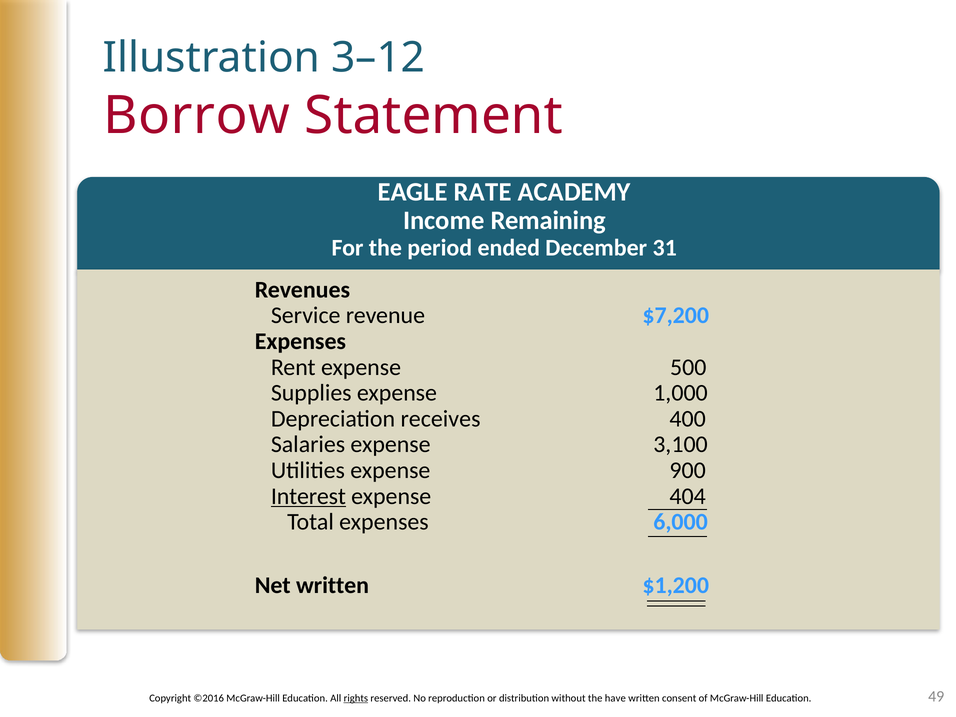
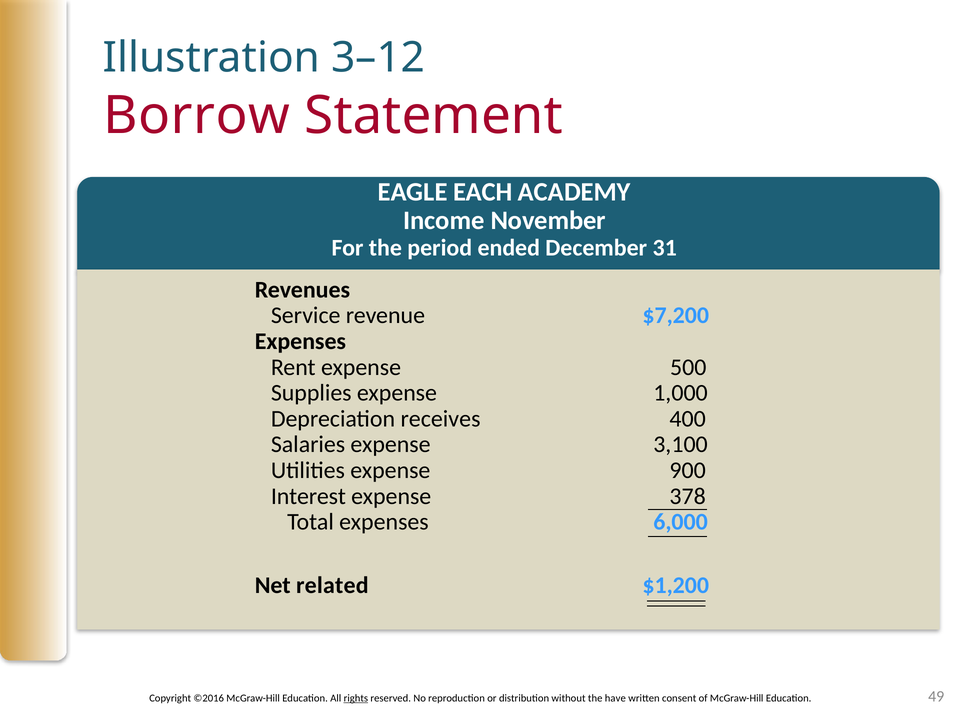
RATE: RATE -> EACH (483, 192)
Remaining: Remaining -> November (548, 220)
Interest underline: present -> none (308, 496)
404: 404 -> 378 (688, 496)
Net written: written -> related (332, 586)
